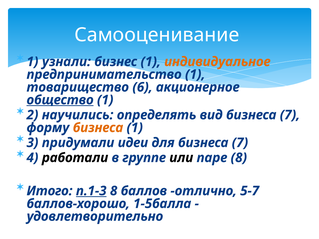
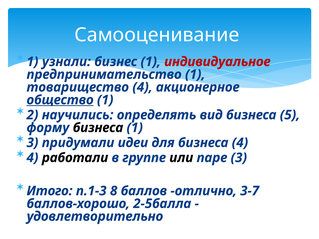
индивидуальное colour: orange -> red (217, 62)
товарищество 6: 6 -> 4 (142, 87)
вид бизнеса 7: 7 -> 5 (290, 115)
бизнеса colour: orange -> black (98, 128)
для бизнеса 7: 7 -> 4 (240, 143)
паре 8: 8 -> 3 (239, 158)
п.1-3 underline: present -> none (91, 191)
5-7: 5-7 -> 3-7 (250, 191)
1-5балла: 1-5балла -> 2-5балла (162, 204)
